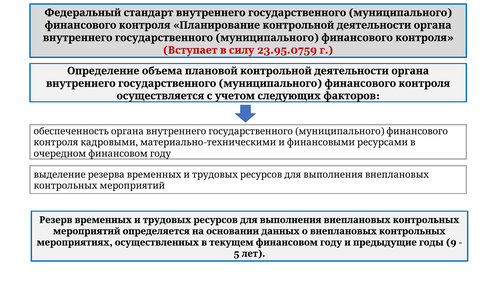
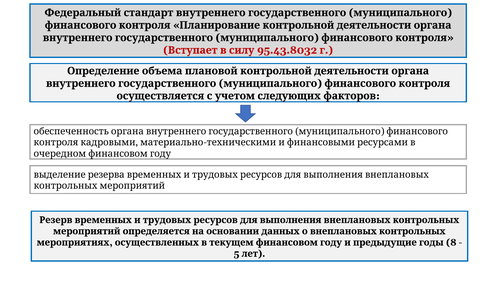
23.95.0759: 23.95.0759 -> 95.43.8032 (287, 50)
9: 9 -> 8 (451, 242)
